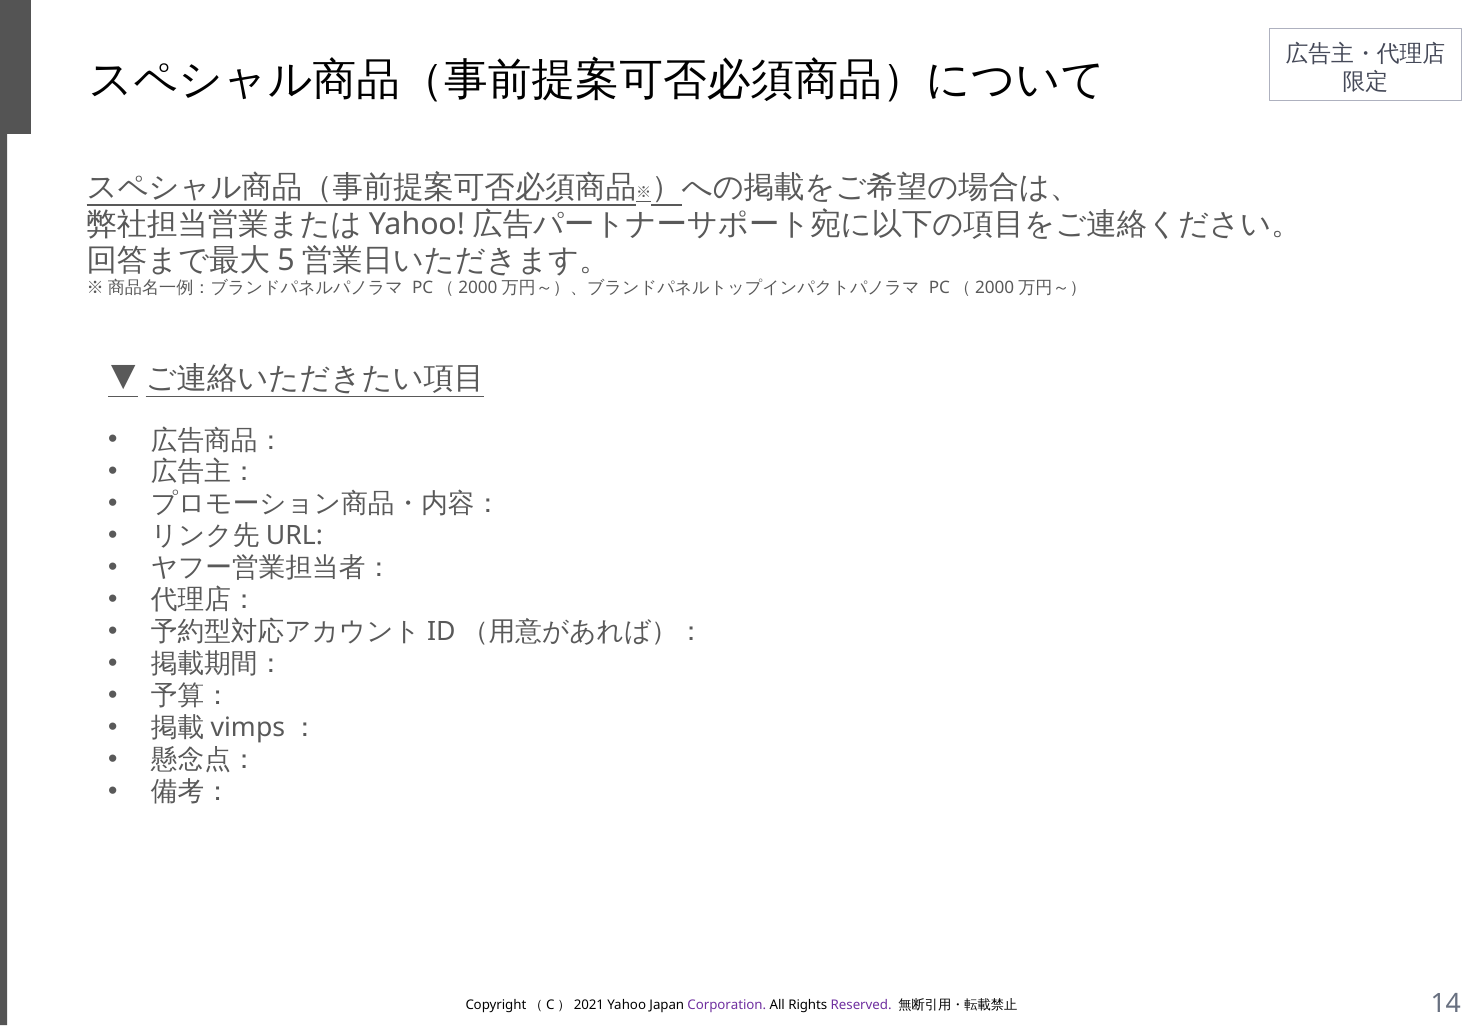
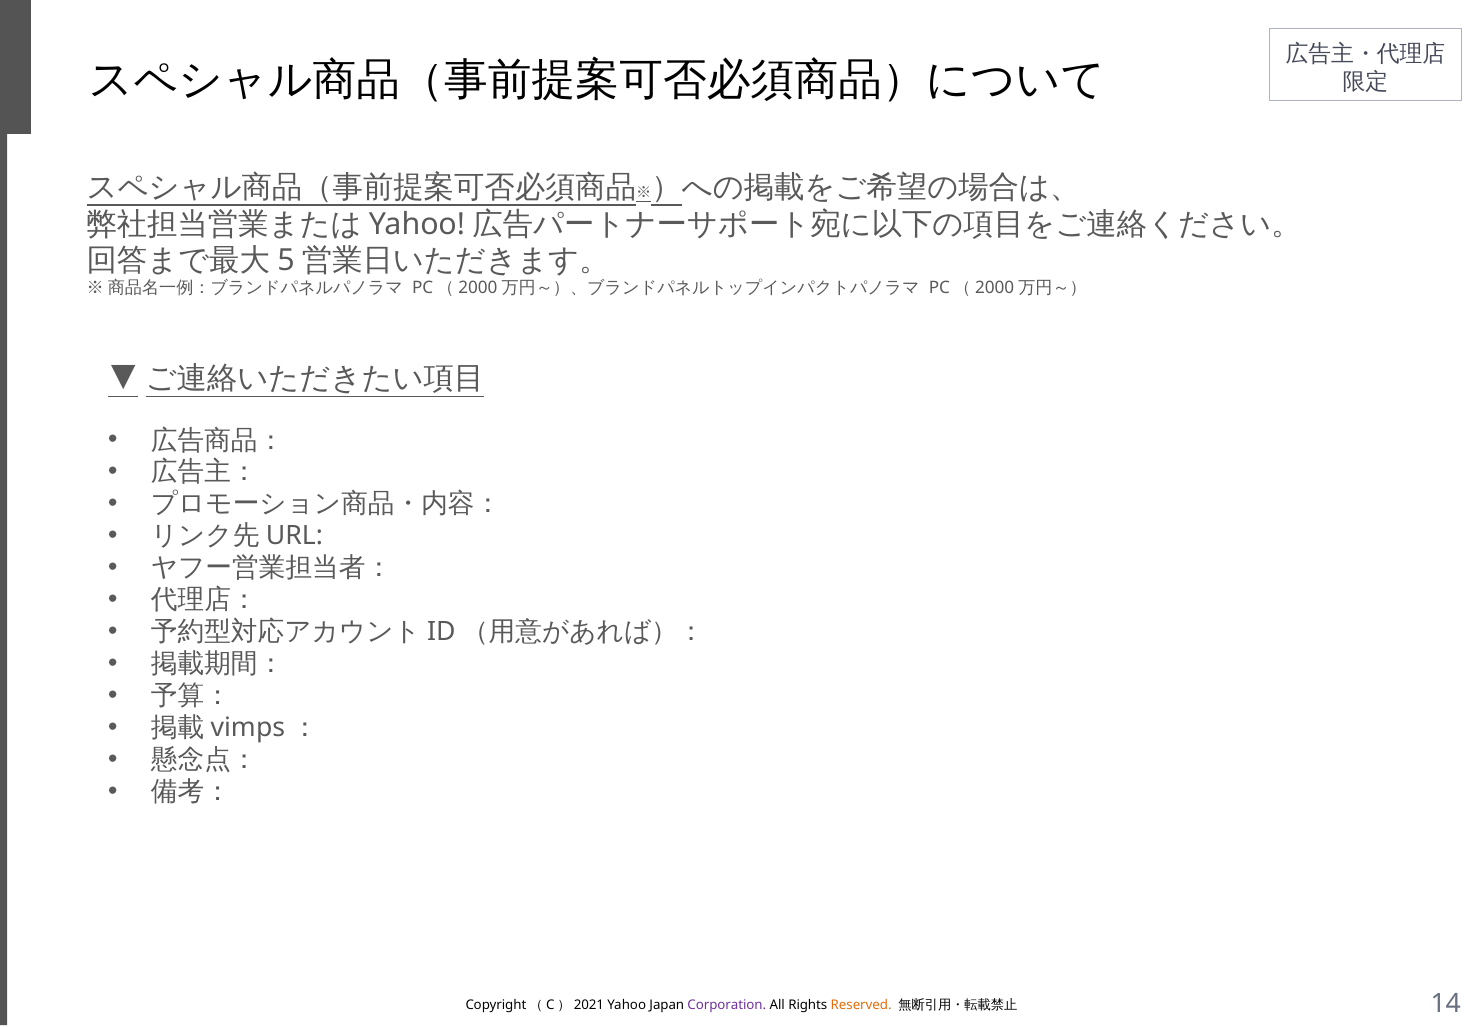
Reserved colour: purple -> orange (861, 1005)
